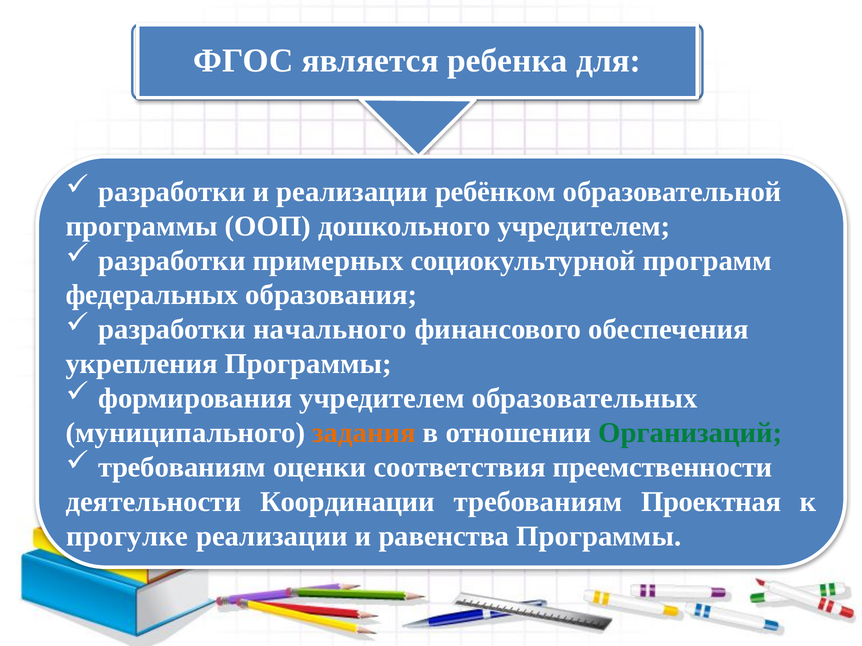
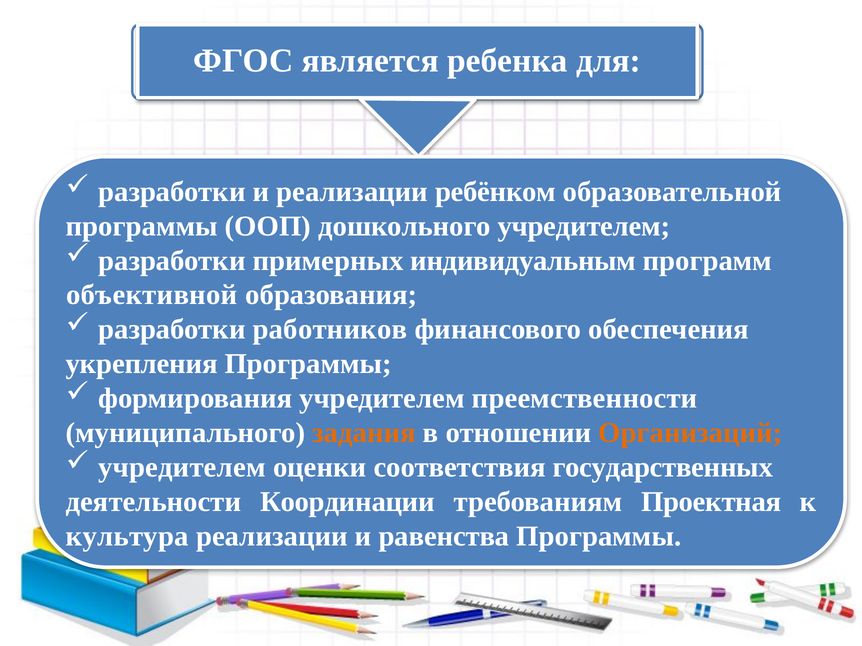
социокультурной: социокультурной -> индивидуальным (523, 261)
федеральных: федеральных -> объективной (152, 295)
начального: начального -> работников (330, 330)
образовательных: образовательных -> преемственности (585, 399)
Организаций colour: green -> orange (690, 433)
требованиям: требованиям -> учредителем (182, 468)
преемственности: преемственности -> государственных (663, 468)
прогулке: прогулке -> культура (127, 537)
